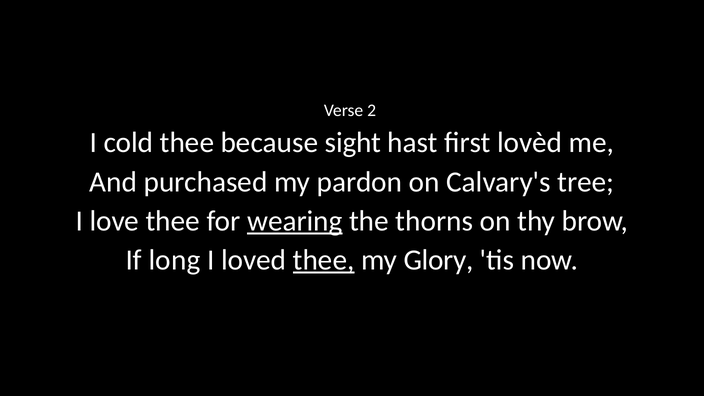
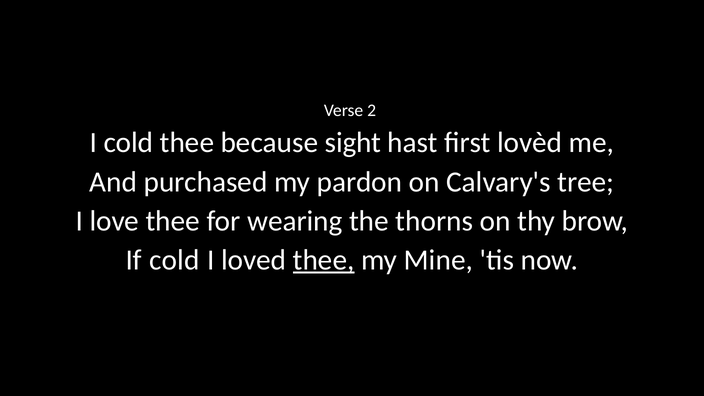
wearing underline: present -> none (295, 221)
If long: long -> cold (174, 260)
Glory: Glory -> Mine (438, 260)
